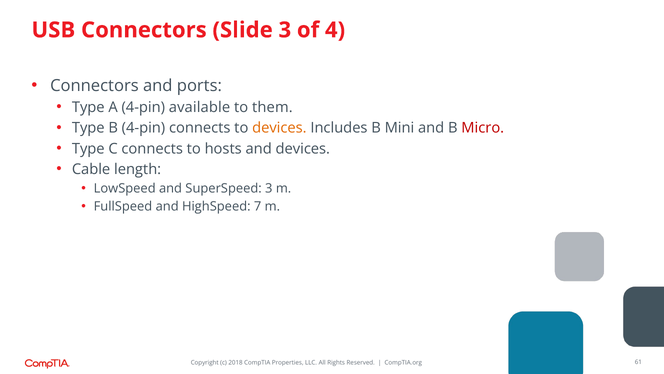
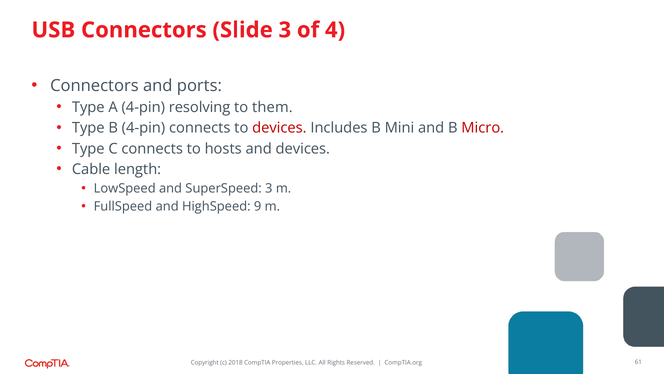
available: available -> resolving (200, 107)
devices colour: orange -> red (279, 128)
7: 7 -> 9 (258, 206)
